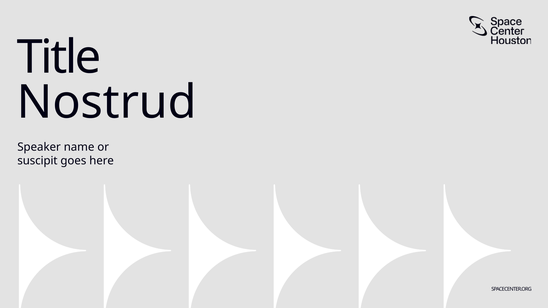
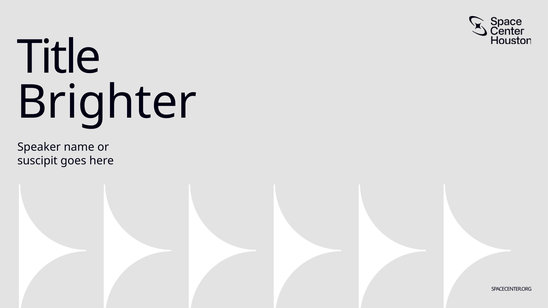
Nostrud: Nostrud -> Brighter (107, 102)
